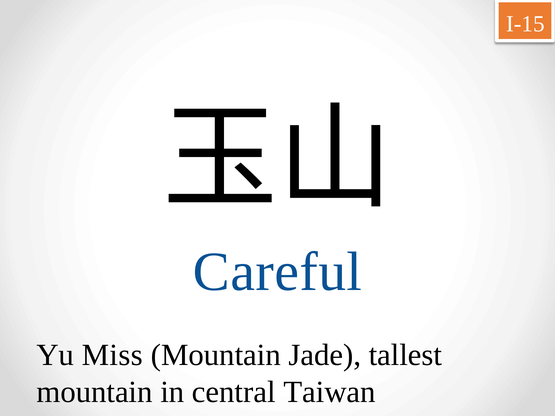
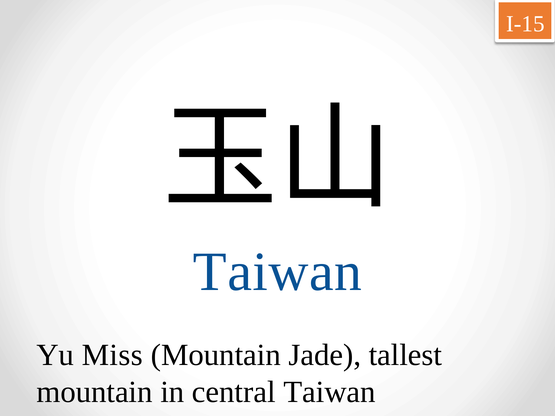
Careful: Careful -> Taiwan (277, 272)
